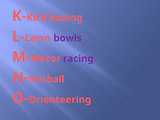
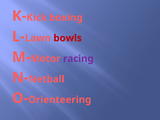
bowls colour: purple -> red (68, 38)
